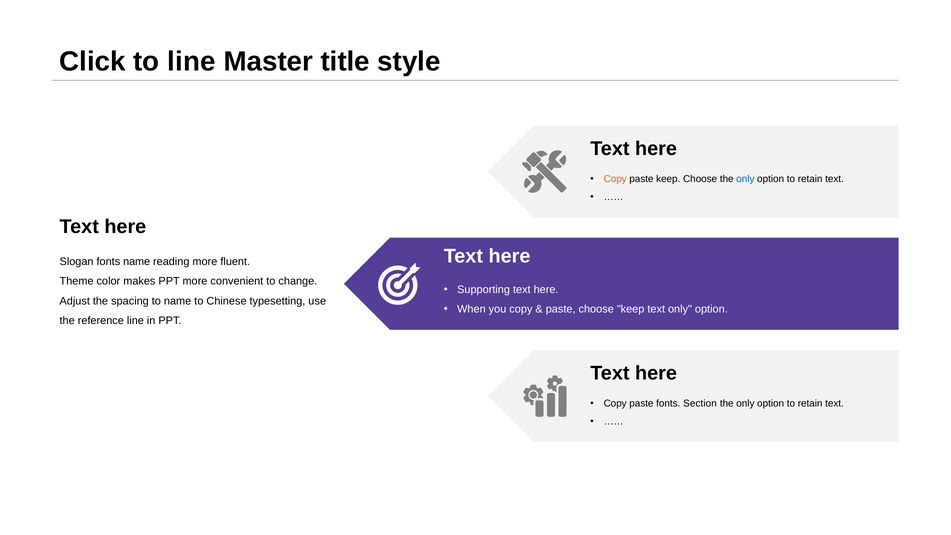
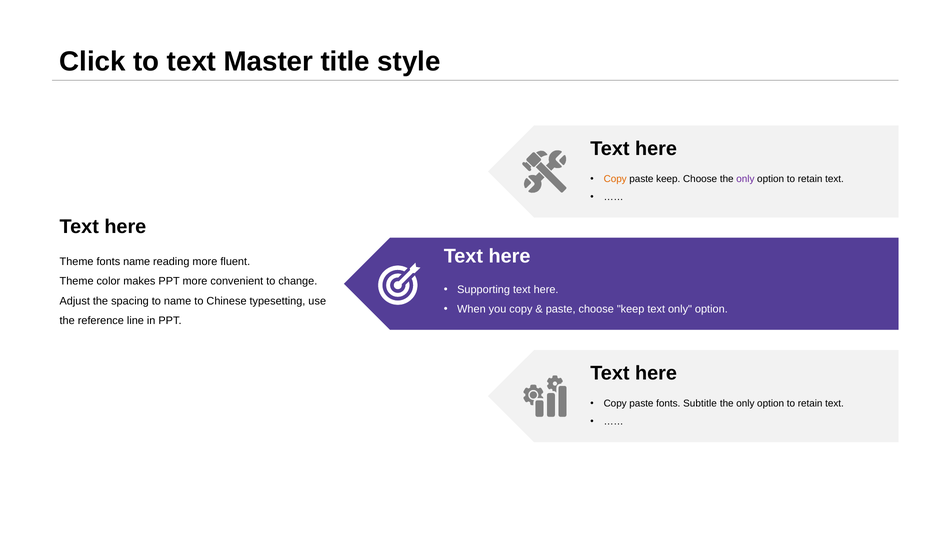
to line: line -> text (192, 61)
only colour: blue -> purple (745, 179)
Slogan: Slogan -> Theme (77, 262)
Section: Section -> Subtitle (700, 404)
